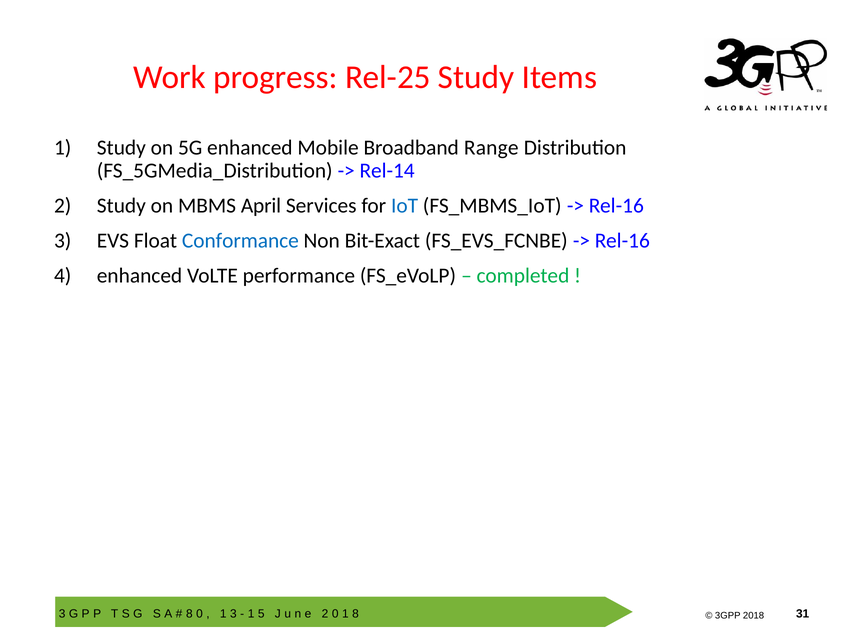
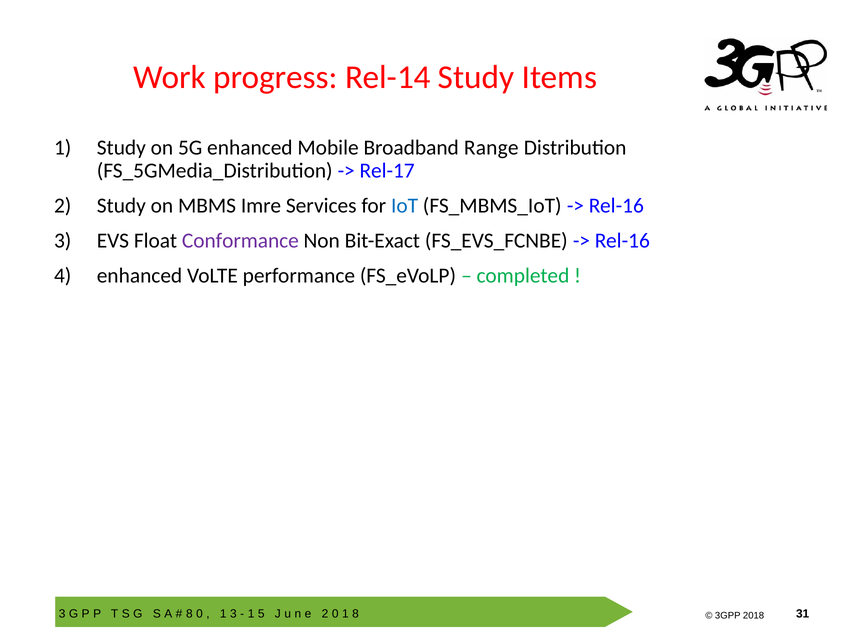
Rel-25: Rel-25 -> Rel-14 (388, 77)
Rel-14: Rel-14 -> Rel-17 (387, 171)
April: April -> Imre (261, 206)
Conformance colour: blue -> purple (240, 241)
